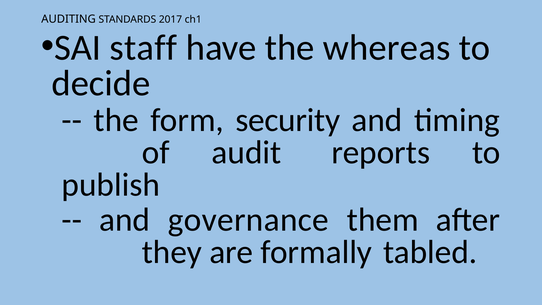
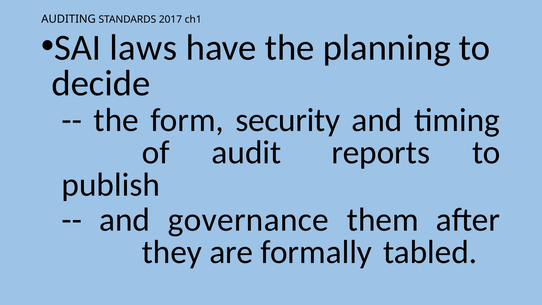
staff: staff -> laws (143, 48)
whereas: whereas -> planning (387, 48)
